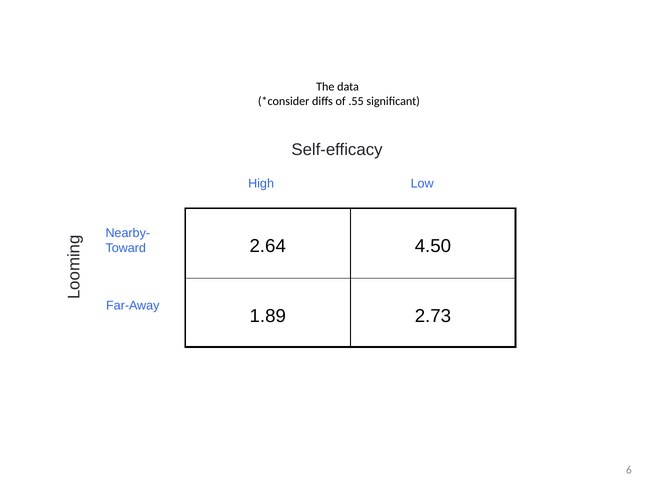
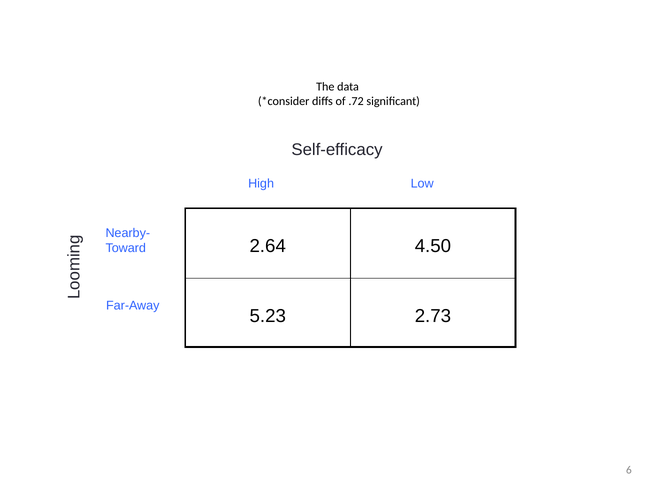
.55: .55 -> .72 (356, 101)
1.89: 1.89 -> 5.23 (268, 316)
